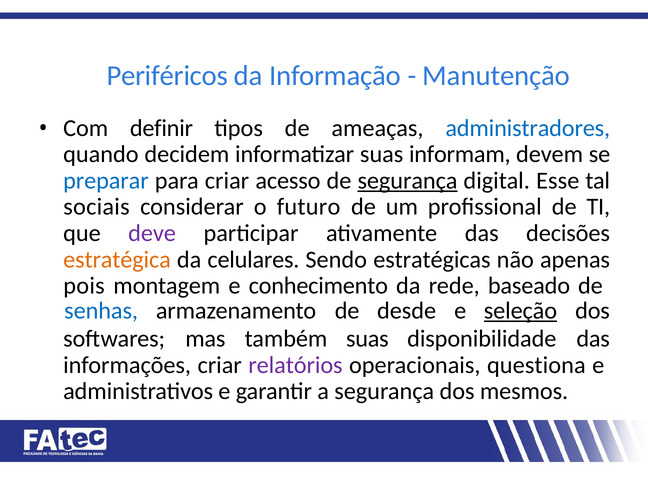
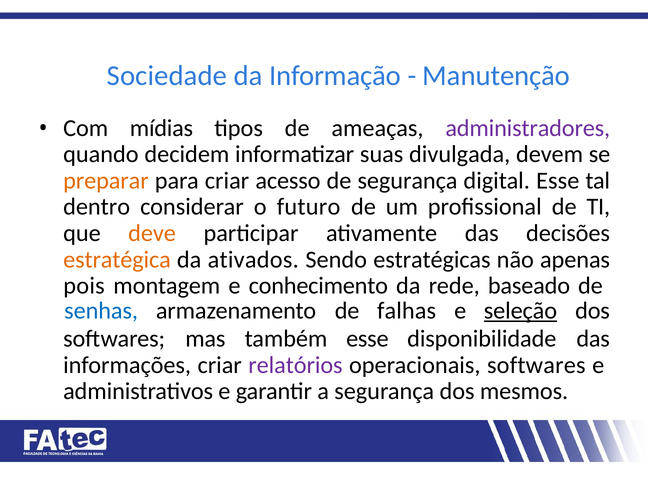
Periféricos: Periféricos -> Sociedade (167, 76)
definir: definir -> mídias (161, 128)
administradores colour: blue -> purple (528, 128)
informam: informam -> divulgada (460, 154)
preparar colour: blue -> orange (106, 181)
segurança underline: present -> none (408, 181)
sociais: sociais -> dentro (97, 207)
deve colour: purple -> orange (152, 233)
celulares: celulares -> ativados (253, 259)
desde: desde -> falhas (407, 311)
também suas: suas -> esse (367, 339)
operacionais questiona: questiona -> softwares (536, 365)
